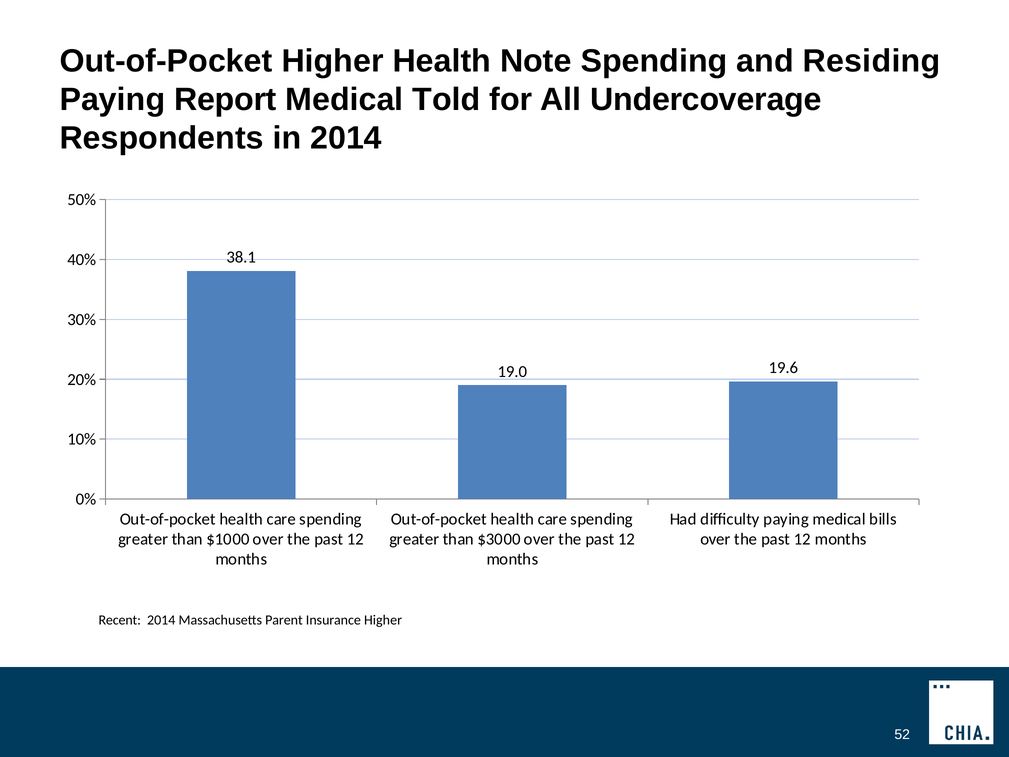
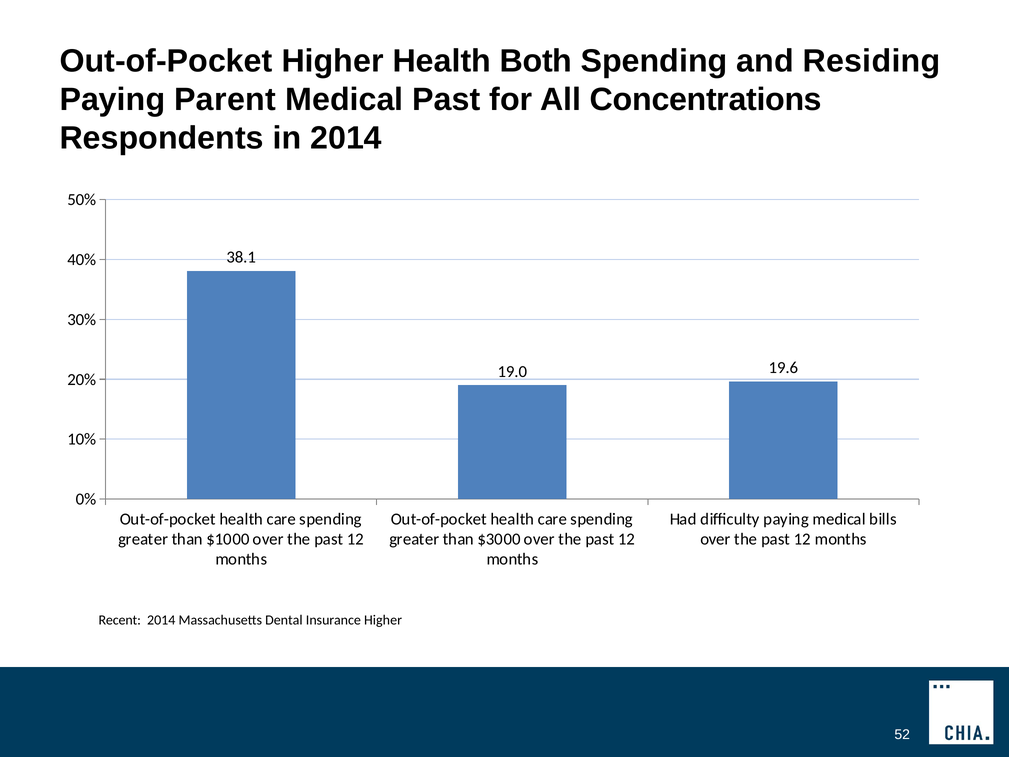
Note: Note -> Both (536, 61)
Report: Report -> Parent (225, 100)
Medical Told: Told -> Past (446, 100)
Undercoverage: Undercoverage -> Concentrations (706, 100)
Parent: Parent -> Dental (284, 620)
